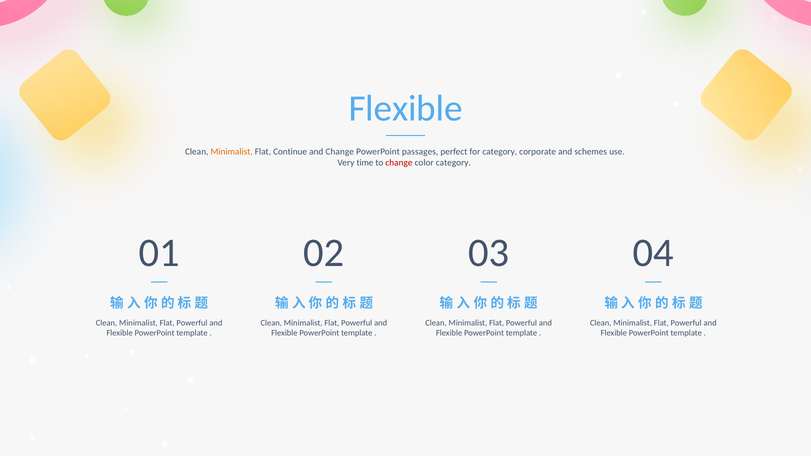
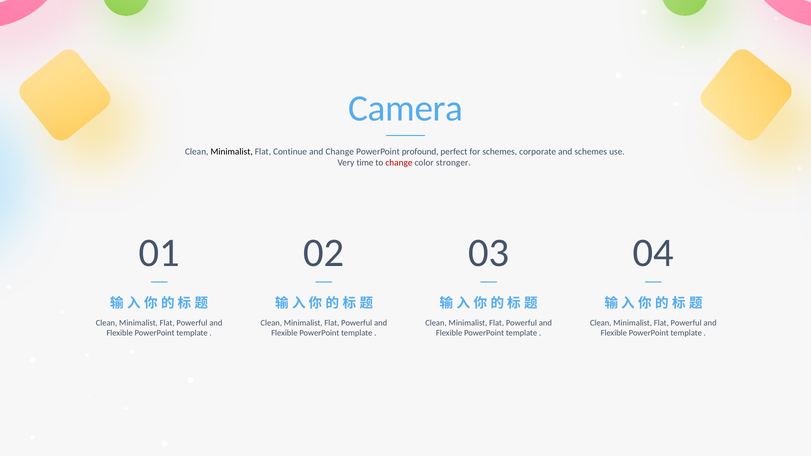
Flexible: Flexible -> Camera (406, 108)
Minimalist colour: orange -> black (232, 152)
passages: passages -> profound (420, 152)
for category: category -> schemes (500, 152)
color category: category -> stronger (453, 163)
